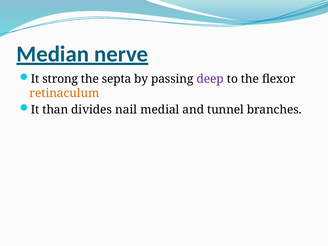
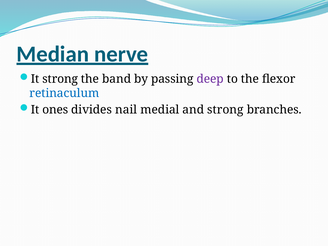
septa: septa -> band (117, 79)
retinaculum colour: orange -> blue (64, 93)
than: than -> ones (55, 110)
and tunnel: tunnel -> strong (225, 110)
